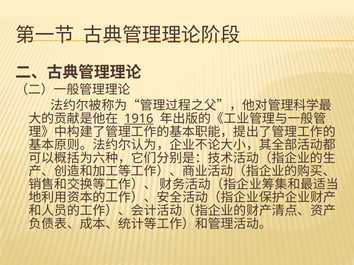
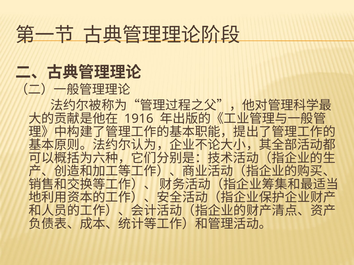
1916 underline: present -> none (139, 119)
